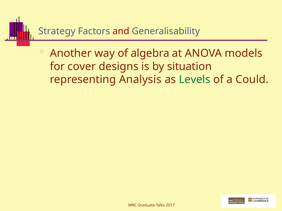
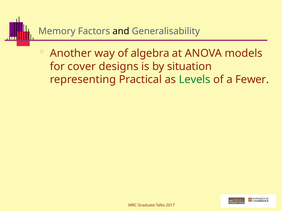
Strategy: Strategy -> Memory (57, 31)
and colour: red -> black (121, 31)
Analysis: Analysis -> Practical (140, 80)
Could: Could -> Fewer (252, 80)
